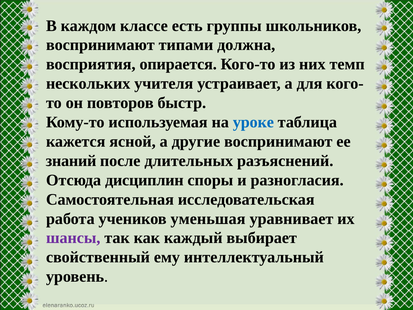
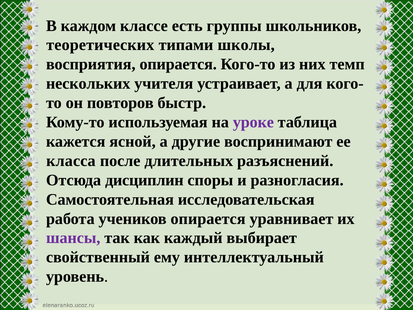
воспринимают: воспринимают -> теоретических (100, 45)
должна: должна -> школы (246, 45)
уроке colour: blue -> purple (253, 122)
знаний: знаний -> класса (71, 161)
учеников уменьшая: уменьшая -> опирается (208, 219)
